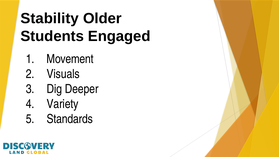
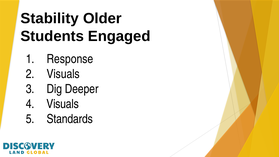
Movement: Movement -> Response (70, 59)
Variety: Variety -> Visuals (63, 104)
